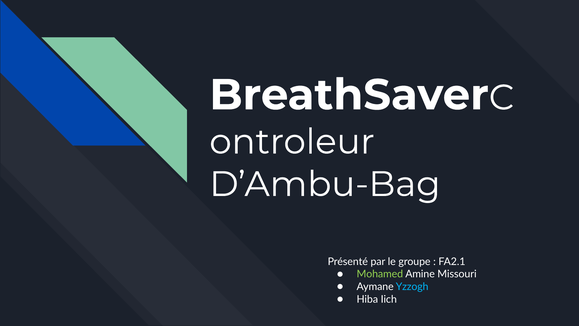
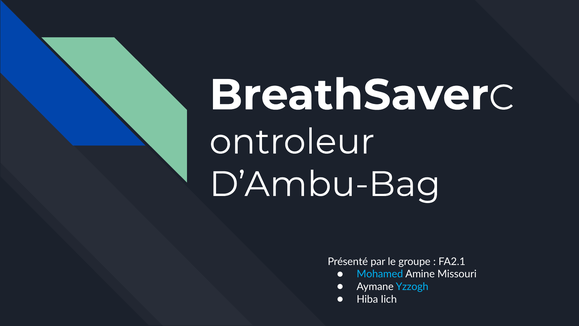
Mohamed colour: light green -> light blue (380, 274)
